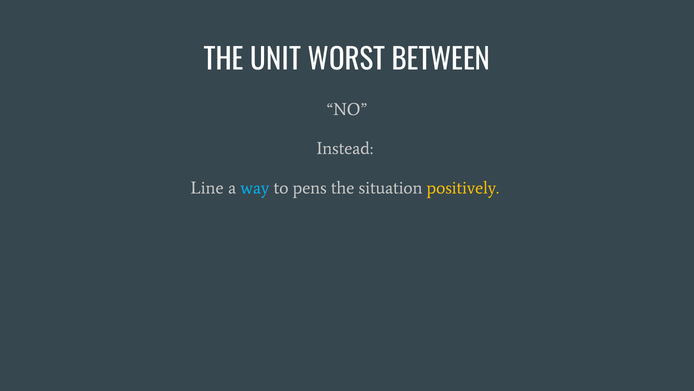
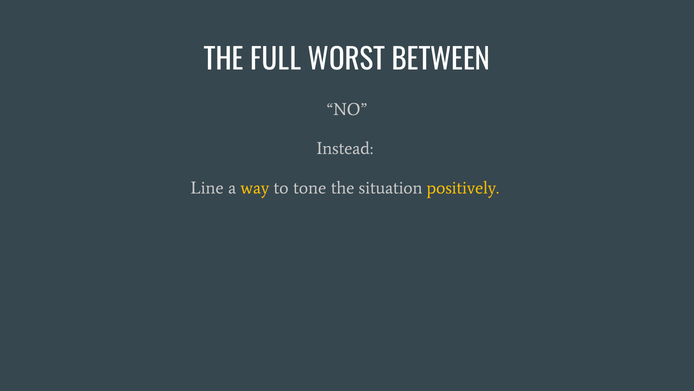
UNIT: UNIT -> FULL (276, 60)
way colour: light blue -> yellow (255, 188)
pens: pens -> tone (310, 188)
